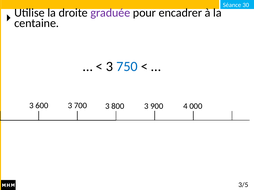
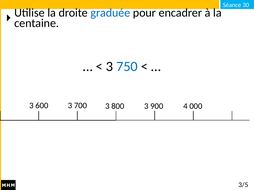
graduée colour: purple -> blue (110, 13)
